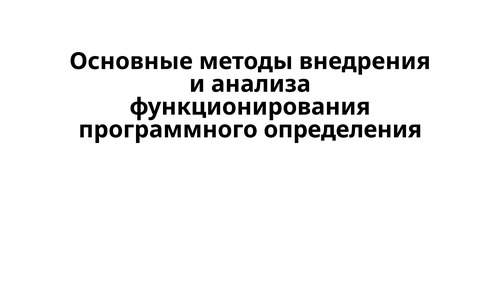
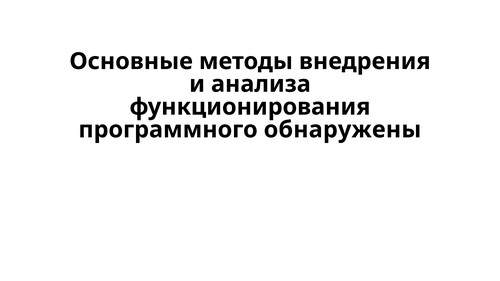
определения: определения -> обнаружены (343, 130)
